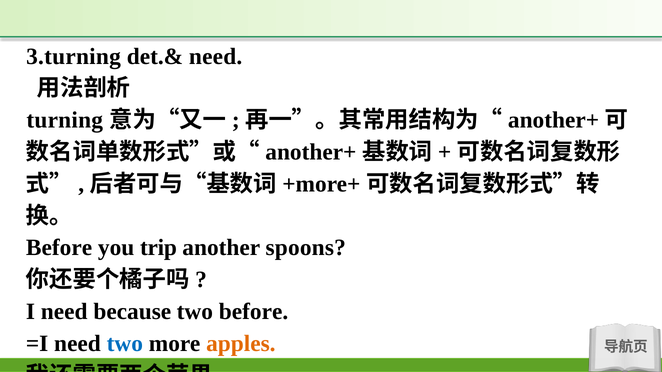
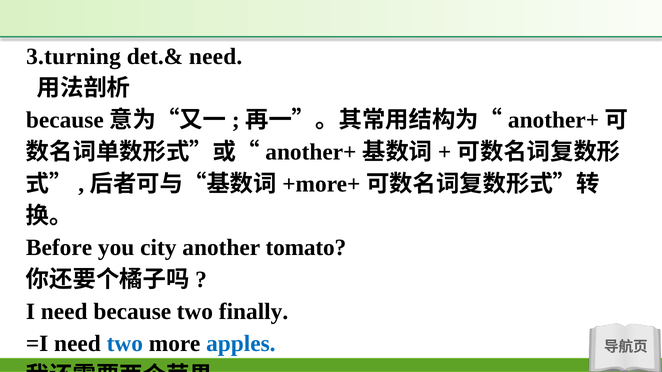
turning: turning -> because (65, 120)
trip: trip -> city (158, 248)
spoons: spoons -> tomato (306, 248)
two before: before -> finally (254, 312)
apples colour: orange -> blue (241, 344)
